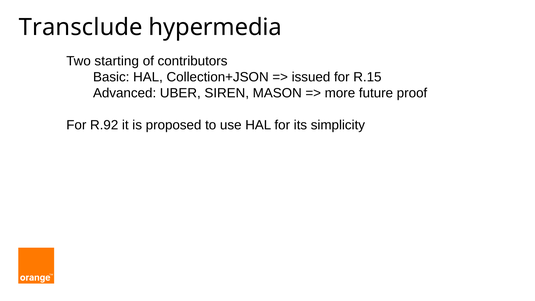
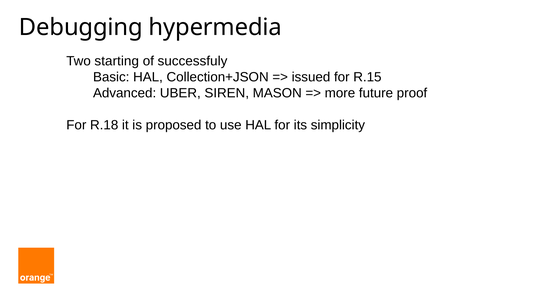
Transclude: Transclude -> Debugging (81, 27)
contributors: contributors -> successfuly (193, 61)
R.92: R.92 -> R.18 (104, 125)
